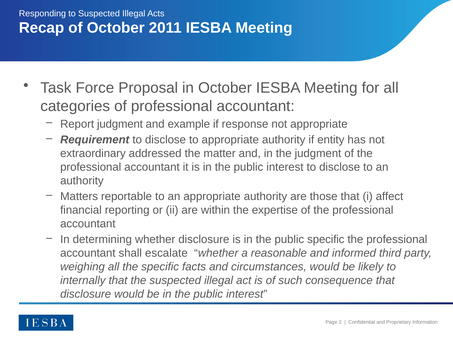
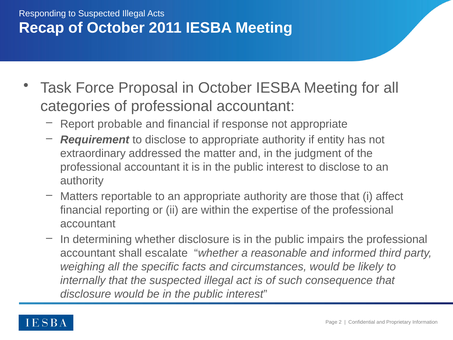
Report judgment: judgment -> probable (120, 124)
and example: example -> financial (189, 124)
public specific: specific -> impairs (326, 239)
